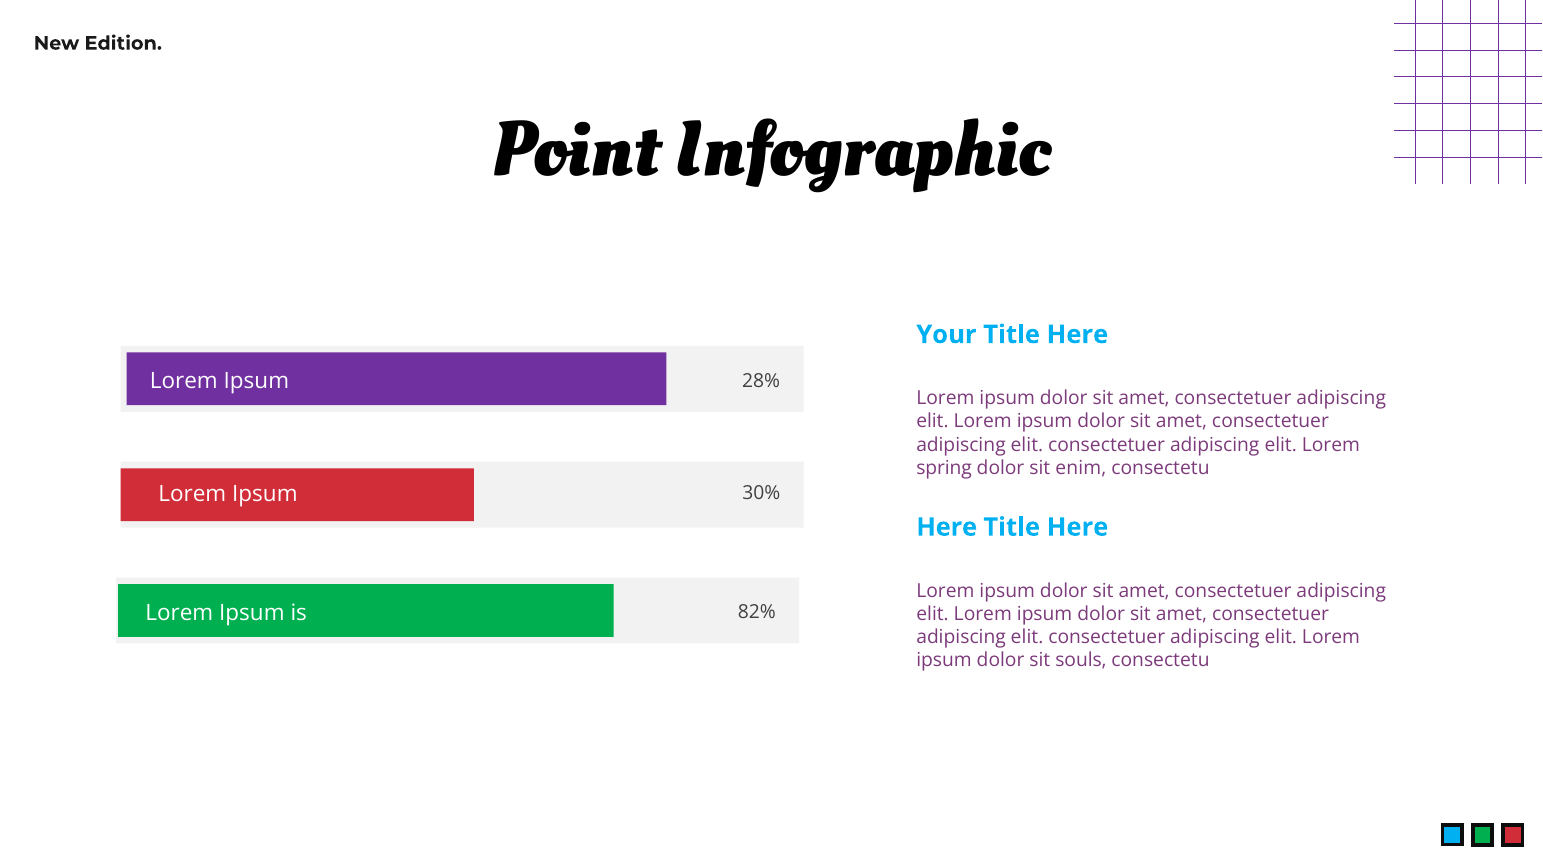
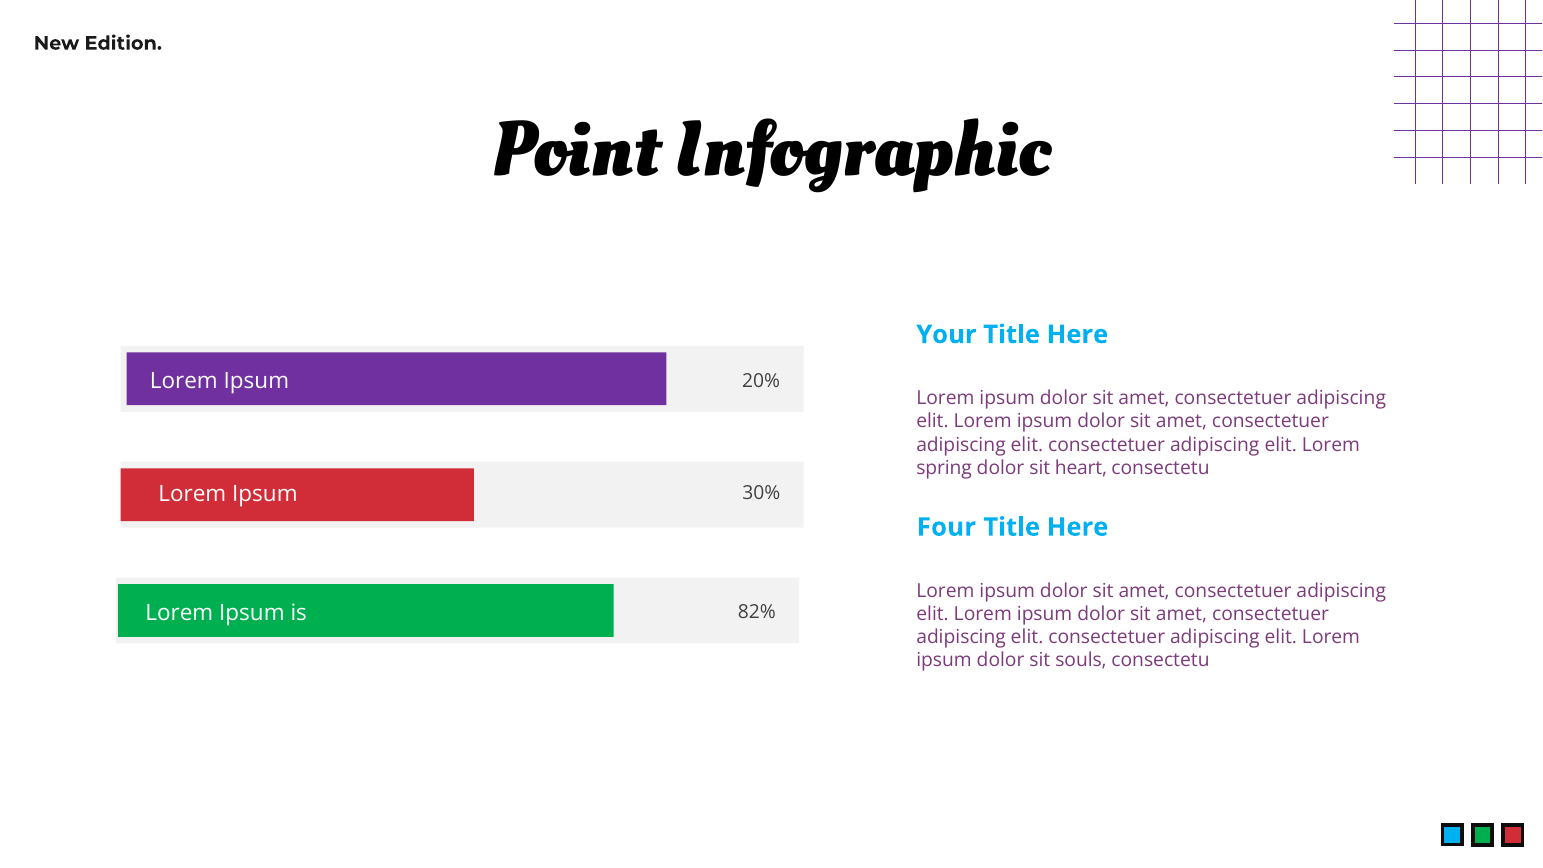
28%: 28% -> 20% (761, 381)
enim: enim -> heart (1081, 468)
Here: Here -> Four (946, 527)
